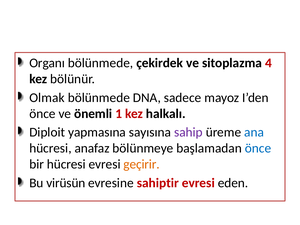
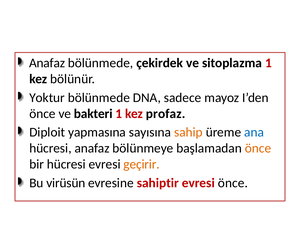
Organı: Organı -> Anafaz (47, 63)
sitoplazma 4: 4 -> 1 (269, 63)
Olmak: Olmak -> Yoktur (47, 98)
önemli: önemli -> bakteri (93, 114)
halkalı: halkalı -> profaz (166, 114)
sahip colour: purple -> orange (188, 132)
önce colour: blue -> orange (258, 148)
evresi eden: eden -> önce (233, 183)
